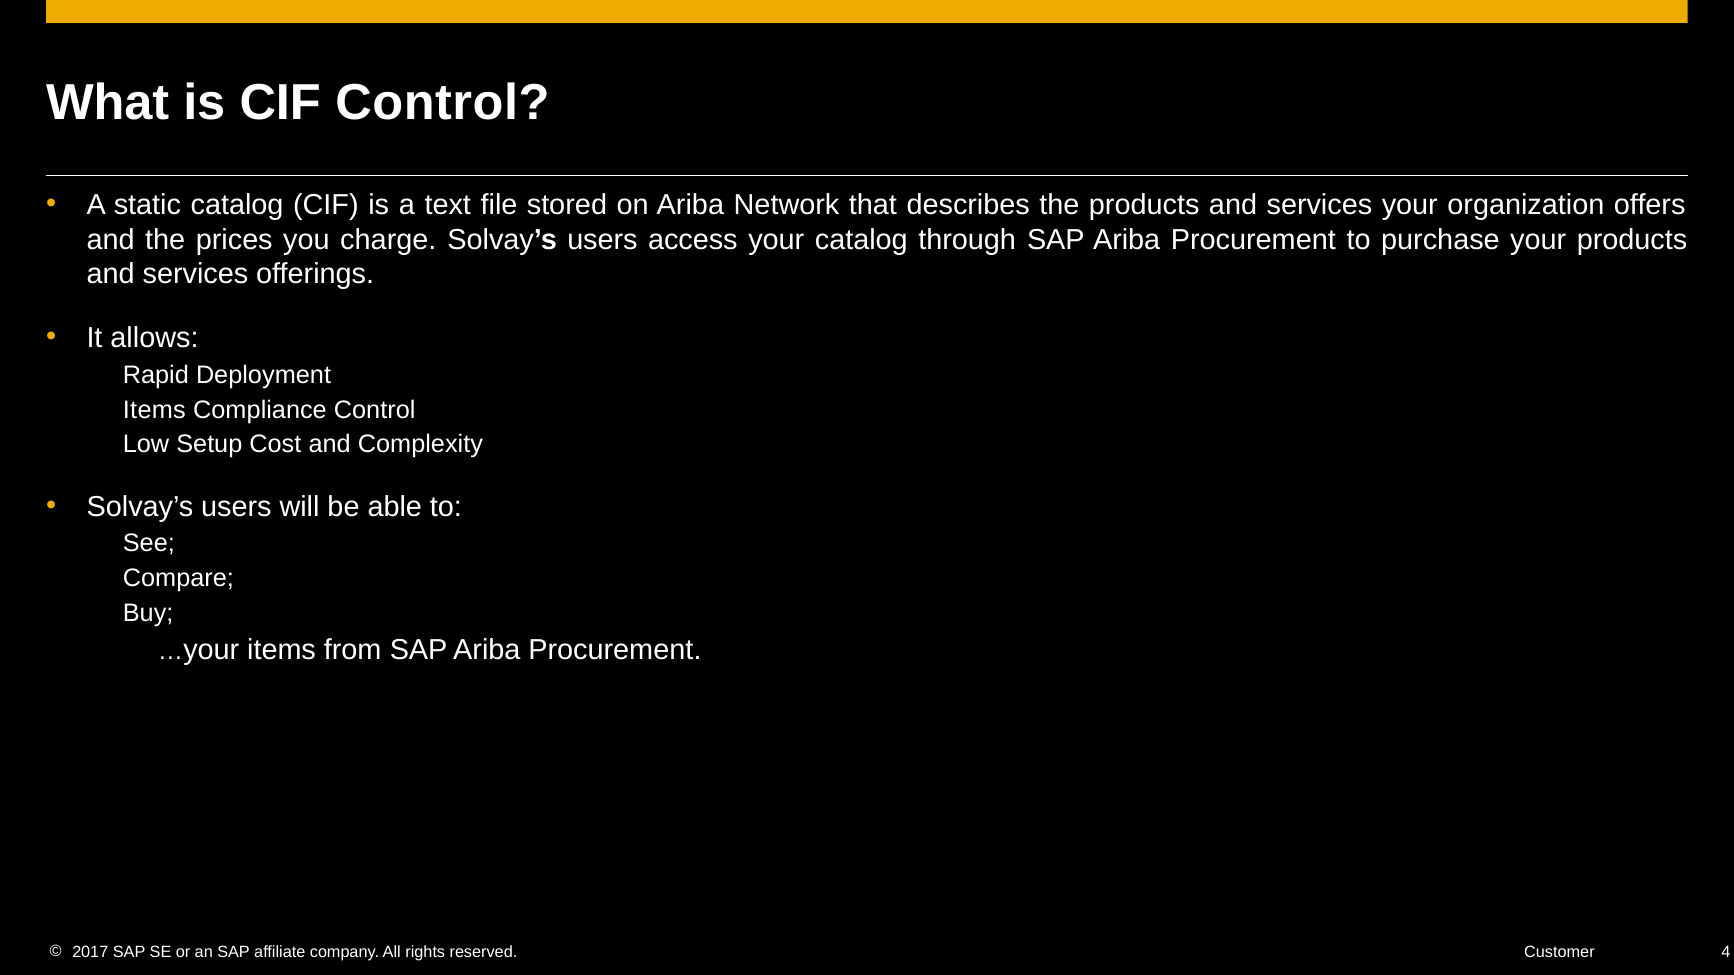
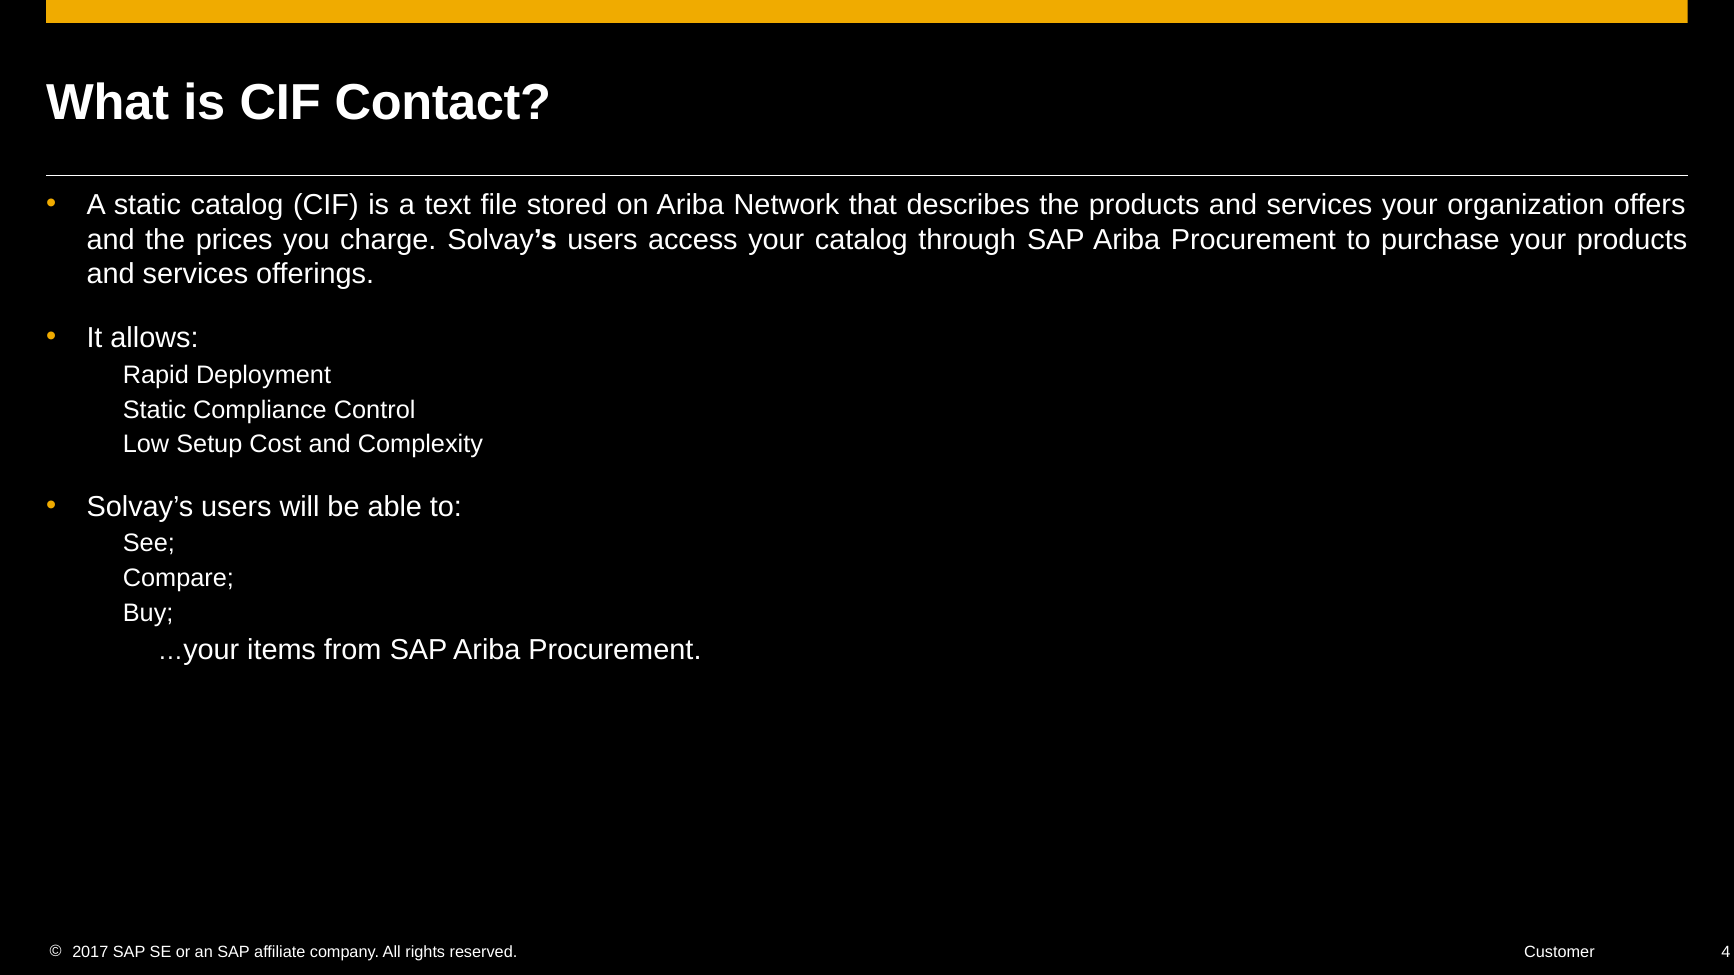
CIF Control: Control -> Contact (443, 103)
Items: Items -> Static (154, 410)
